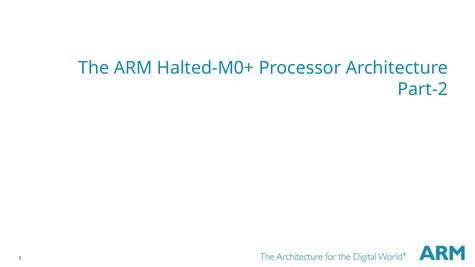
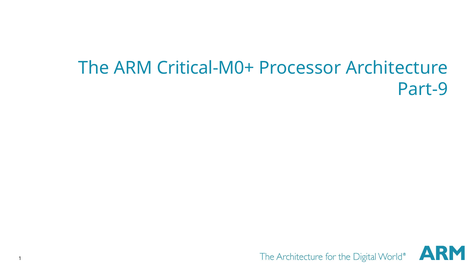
Halted-M0+: Halted-M0+ -> Critical-M0+ (206, 68)
Part-2: Part-2 -> Part-9 (423, 89)
